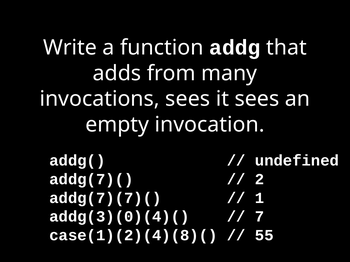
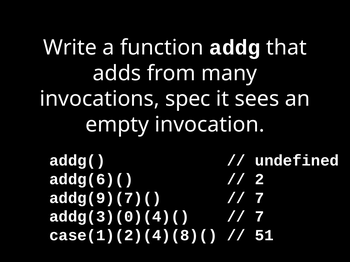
invocations sees: sees -> spec (188, 99)
addg(7)(: addg(7)( -> addg(6)( (91, 180)
addg(7)(7)(: addg(7)(7)( -> addg(9)(7)( (105, 198)
1: 1 -> 7 (260, 198)
55: 55 -> 51 (264, 236)
